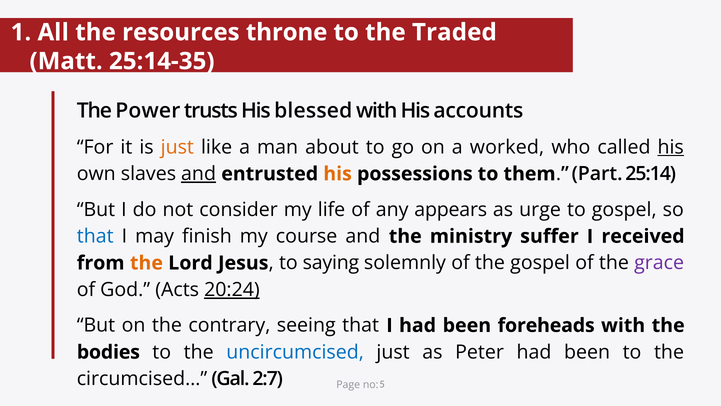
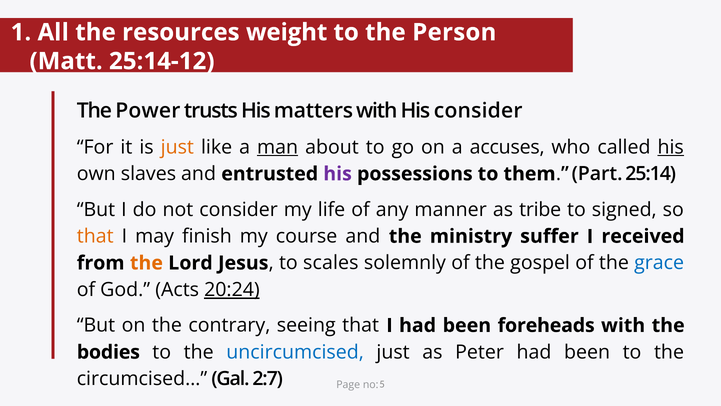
throne: throne -> weight (287, 32)
Traded: Traded -> Person (454, 32)
25:14-35: 25:14-35 -> 25:14-12 (162, 61)
blessed: blessed -> matters (313, 111)
His accounts: accounts -> consider (478, 111)
man underline: none -> present (278, 147)
worked: worked -> accuses (507, 147)
and underline: present -> none (199, 174)
his colour: orange -> purple (338, 174)
appears: appears -> manner (451, 210)
urge: urge -> tribe (540, 210)
to gospel: gospel -> signed (624, 210)
that colour: blue -> orange (95, 237)
saying: saying -> scales (331, 263)
grace colour: purple -> blue (659, 263)
